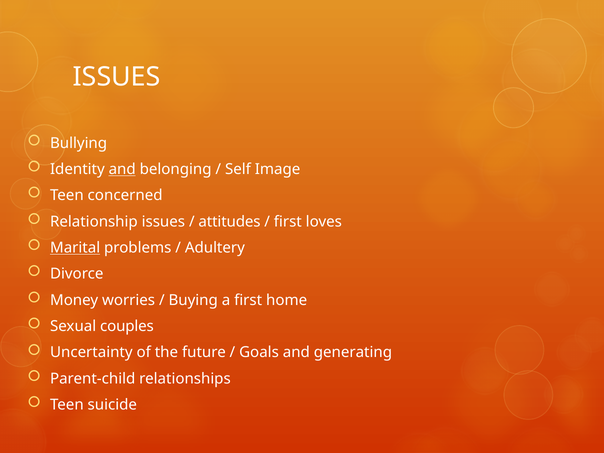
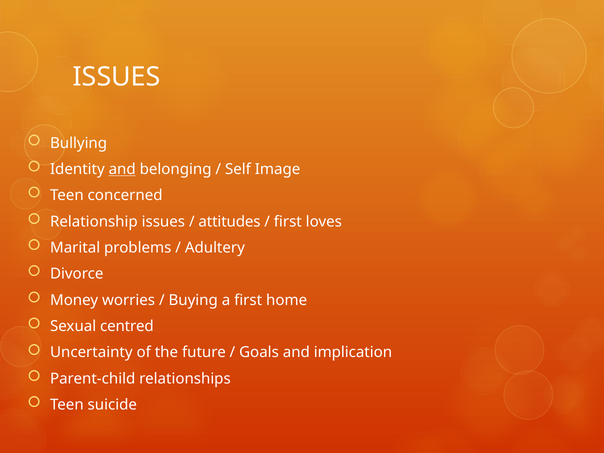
Marital underline: present -> none (75, 248)
couples: couples -> centred (127, 326)
generating: generating -> implication (353, 352)
